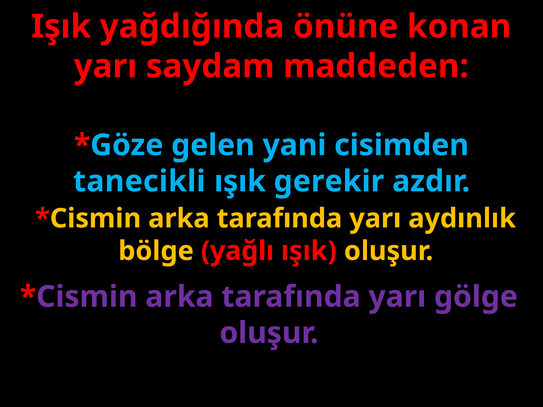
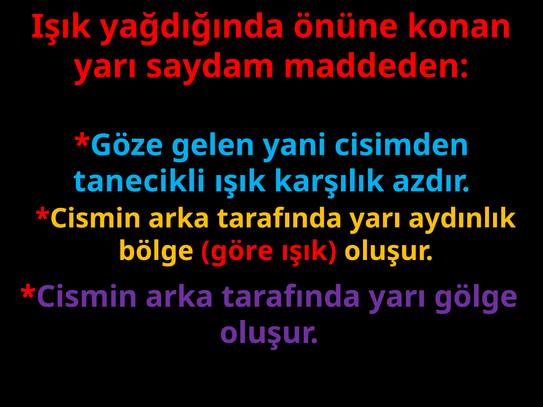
gerekir: gerekir -> karşılık (329, 181)
yağlı: yağlı -> göre (237, 251)
